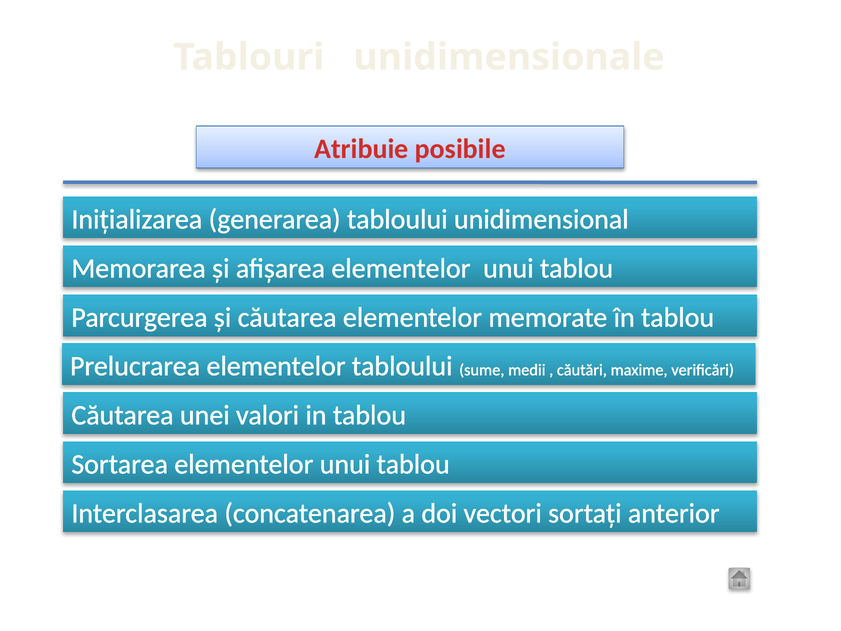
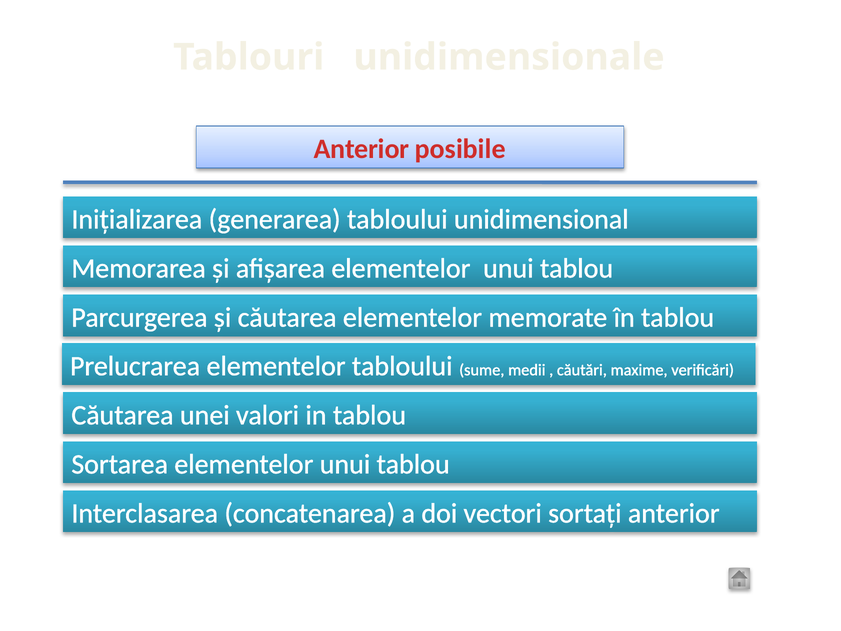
Atribuie: Atribuie -> Anterior (361, 149)
